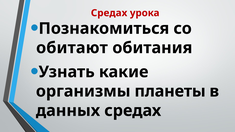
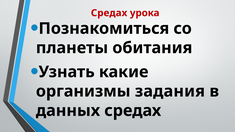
обитают: обитают -> планеты (72, 48)
планеты: планеты -> задания (170, 91)
